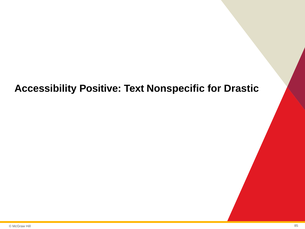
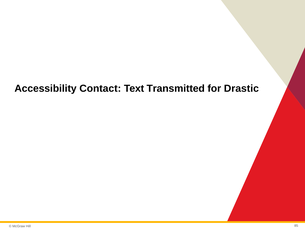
Positive: Positive -> Contact (100, 88)
Nonspecific: Nonspecific -> Transmitted (176, 88)
